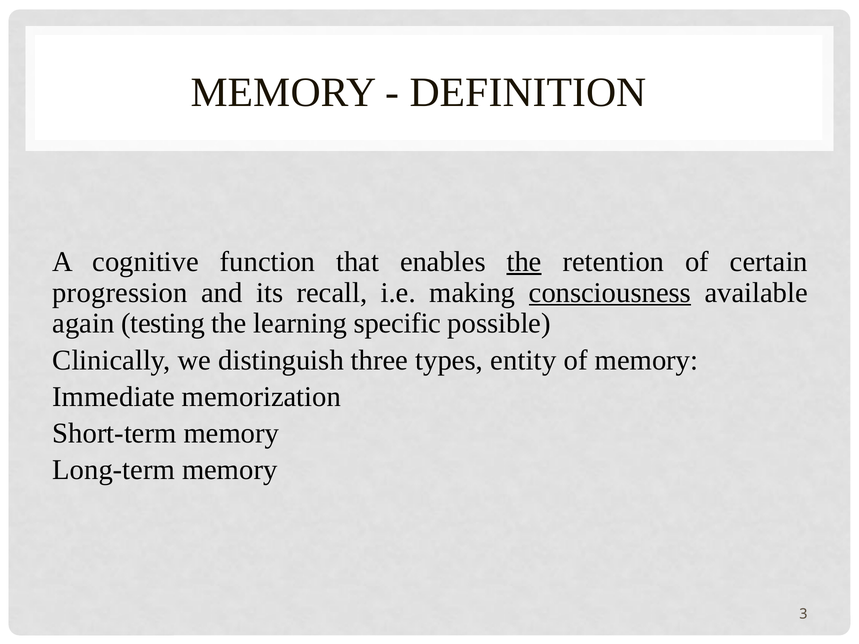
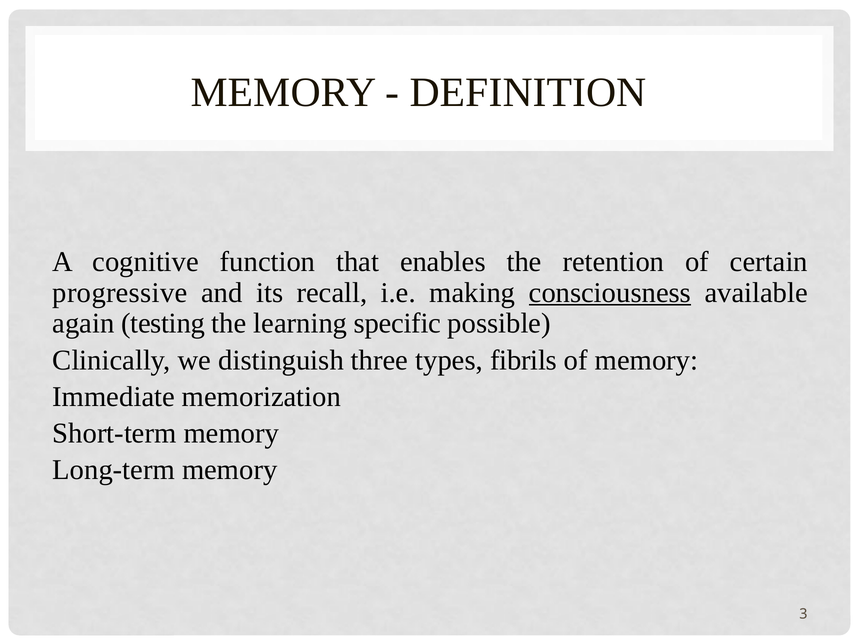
the underline: present -> none (524, 262)
progression: progression -> progressive (120, 293)
entity: entity -> fibrils (524, 360)
